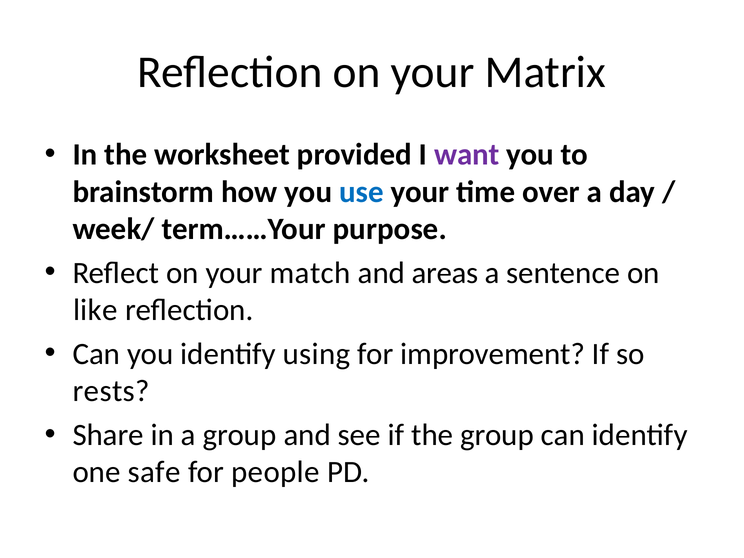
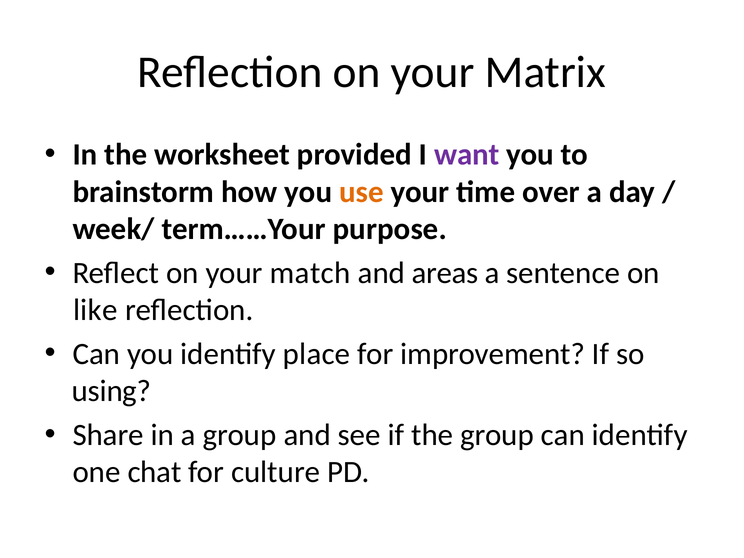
use colour: blue -> orange (361, 192)
using: using -> place (317, 354)
rests: rests -> using (112, 391)
safe: safe -> chat (154, 472)
people: people -> culture (276, 472)
